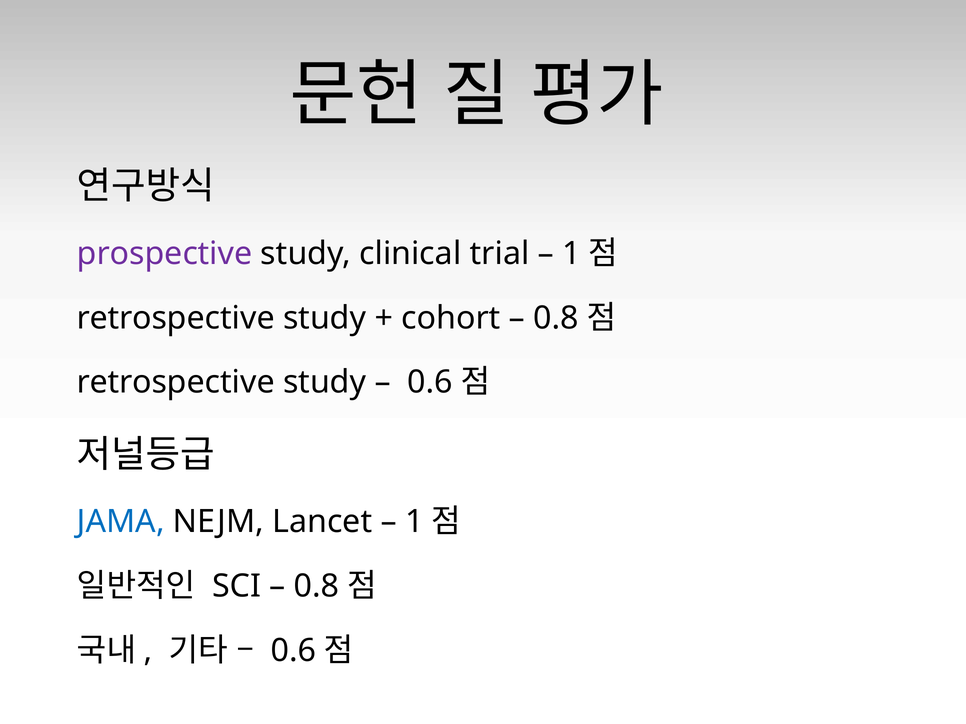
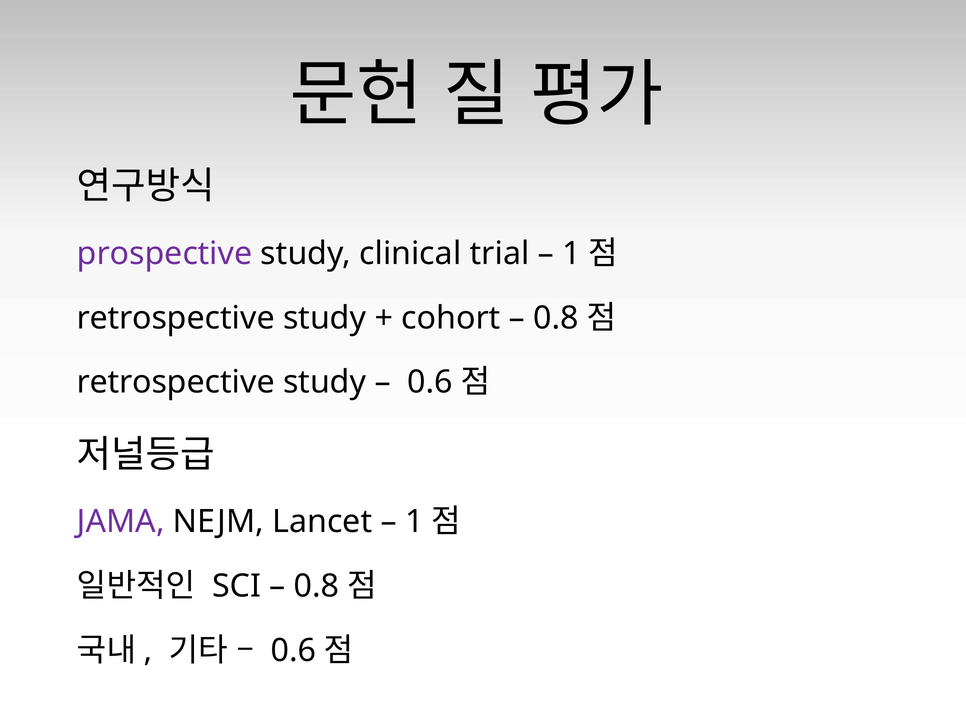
JAMA colour: blue -> purple (121, 522)
